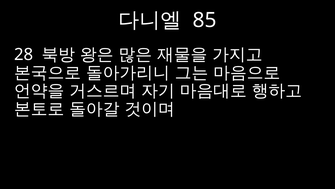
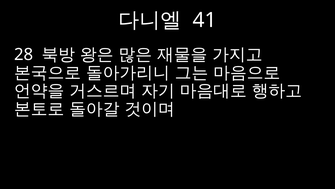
85: 85 -> 41 (205, 20)
